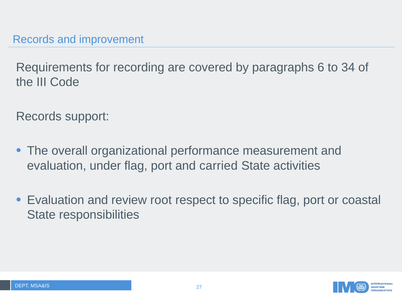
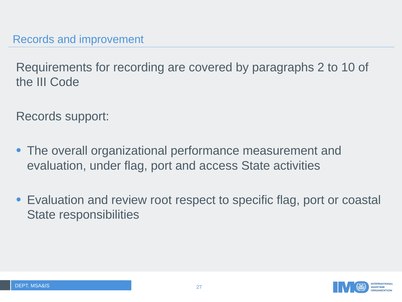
6: 6 -> 2 (321, 67)
34: 34 -> 10 (348, 67)
carried: carried -> access (219, 165)
